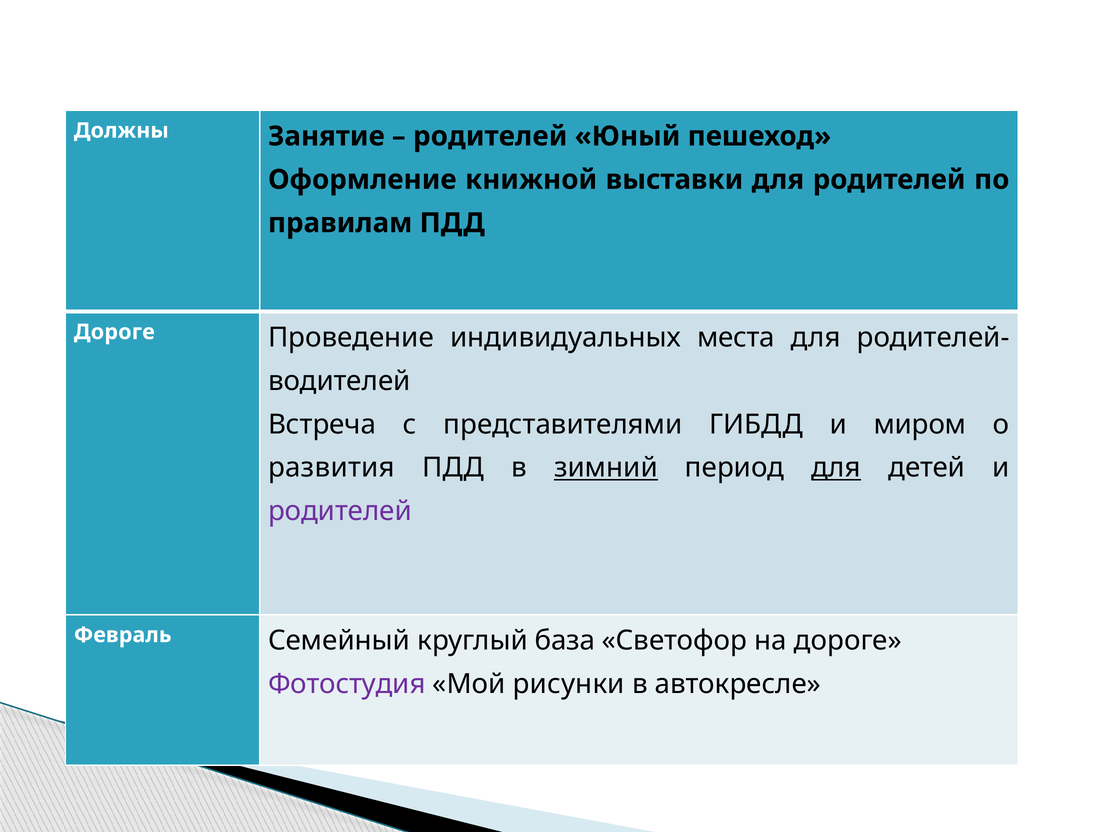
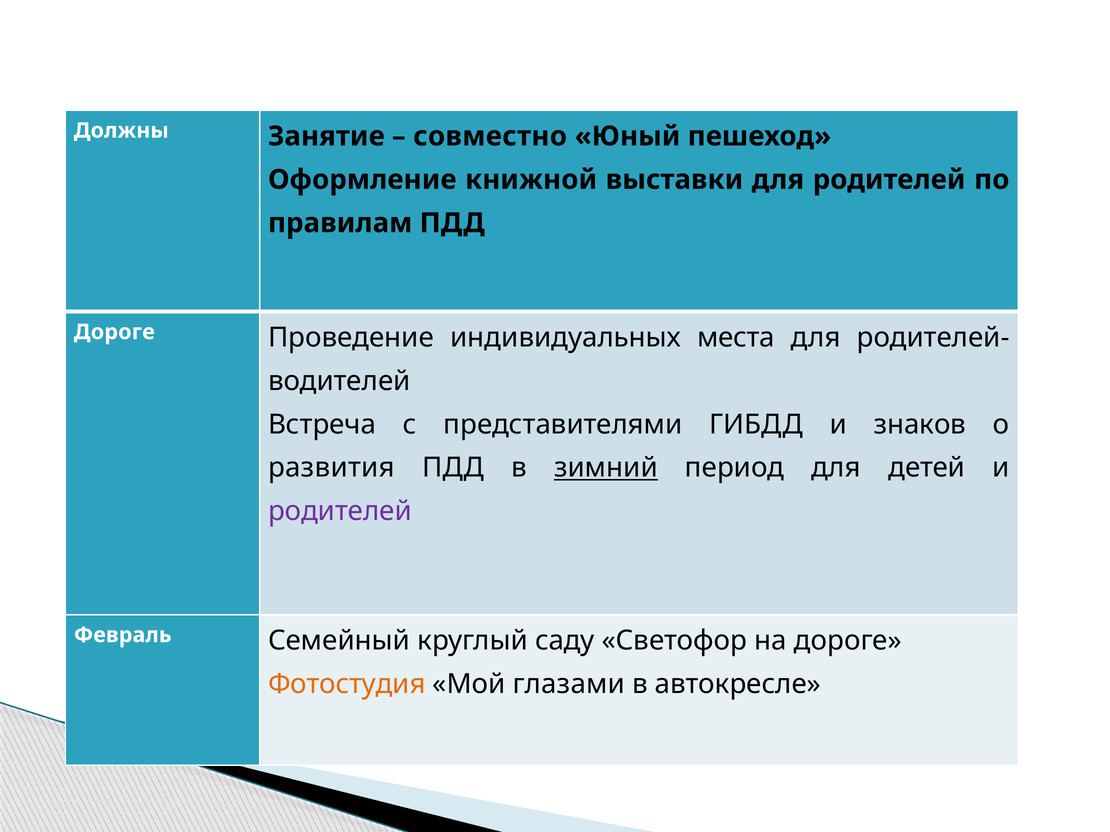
родителей: родителей -> совместно (490, 136)
миром: миром -> знаков (920, 425)
для underline: present -> none (836, 468)
база: база -> саду (565, 641)
Фотостудия colour: purple -> orange (347, 685)
рисунки: рисунки -> глазами (569, 685)
